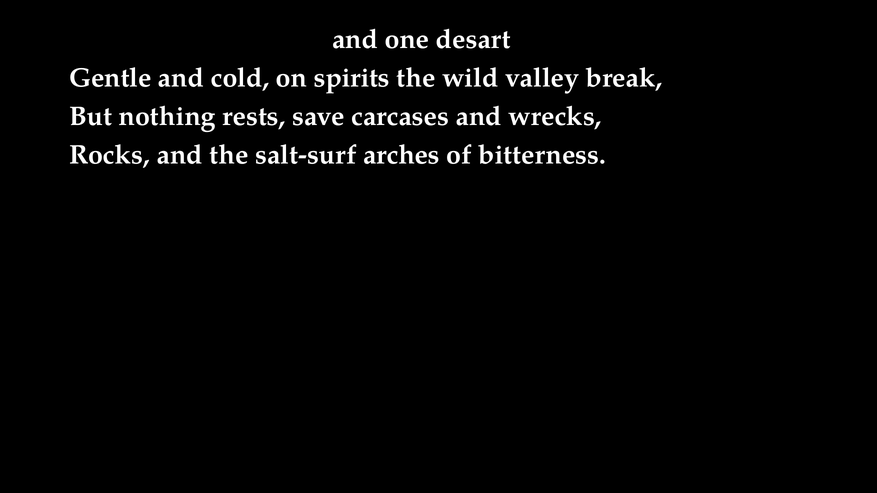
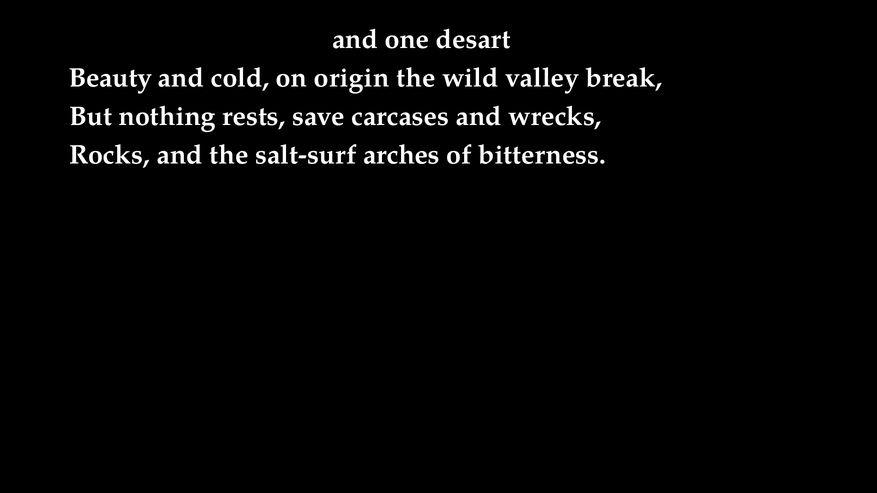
Gentle: Gentle -> Beauty (110, 78)
spirits: spirits -> origin (352, 78)
